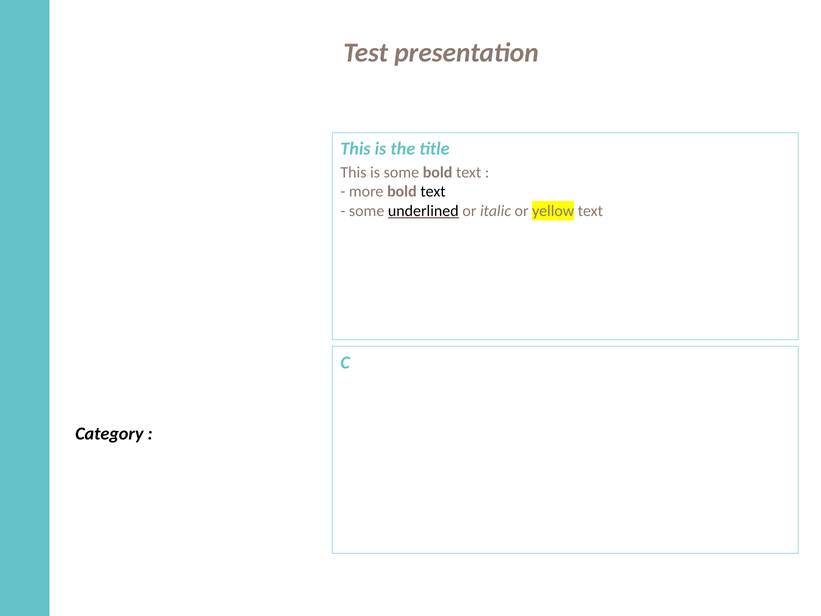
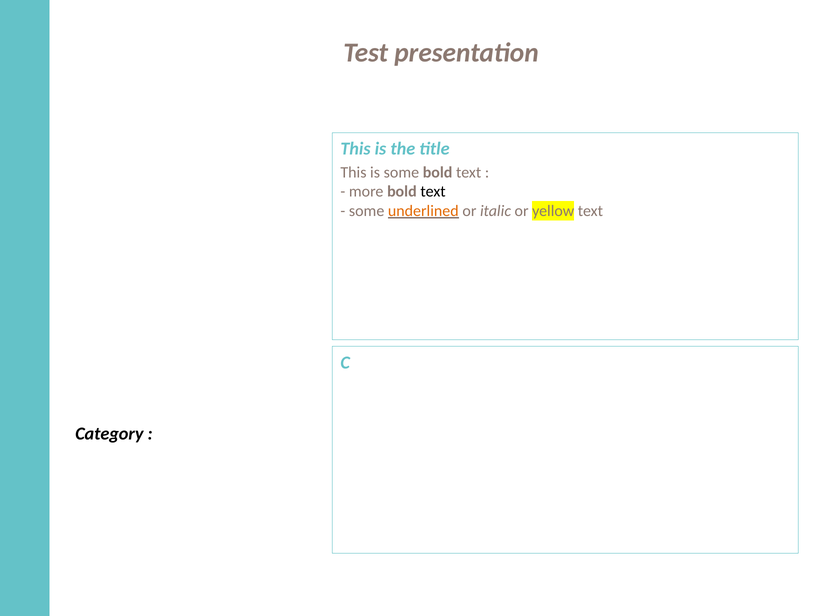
underlined colour: black -> orange (423, 211)
